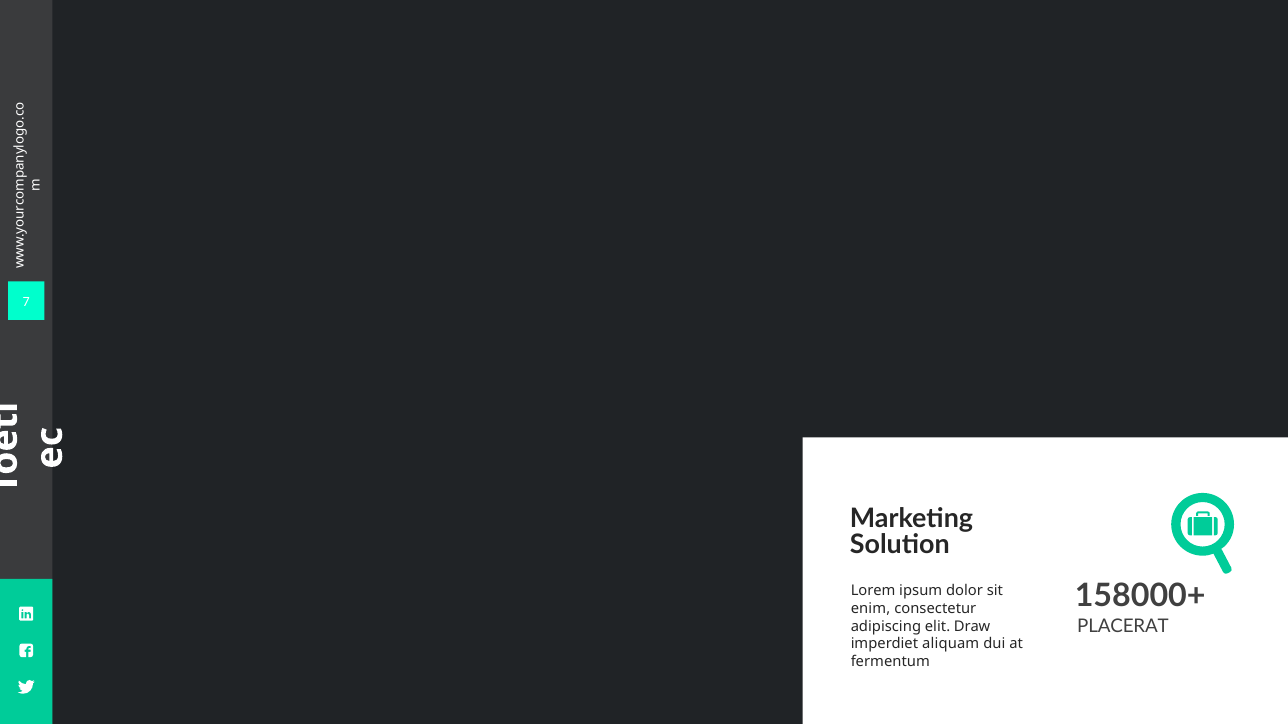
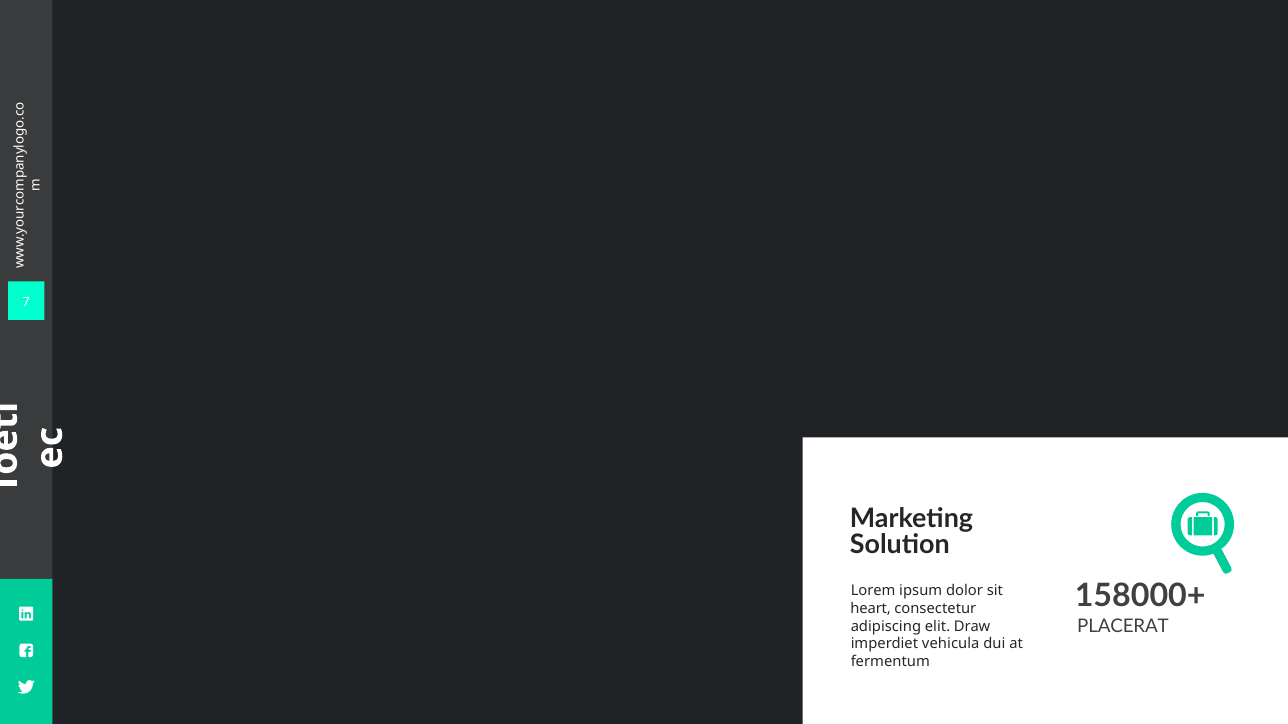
enim: enim -> heart (871, 609)
aliquam: aliquam -> vehicula (951, 645)
